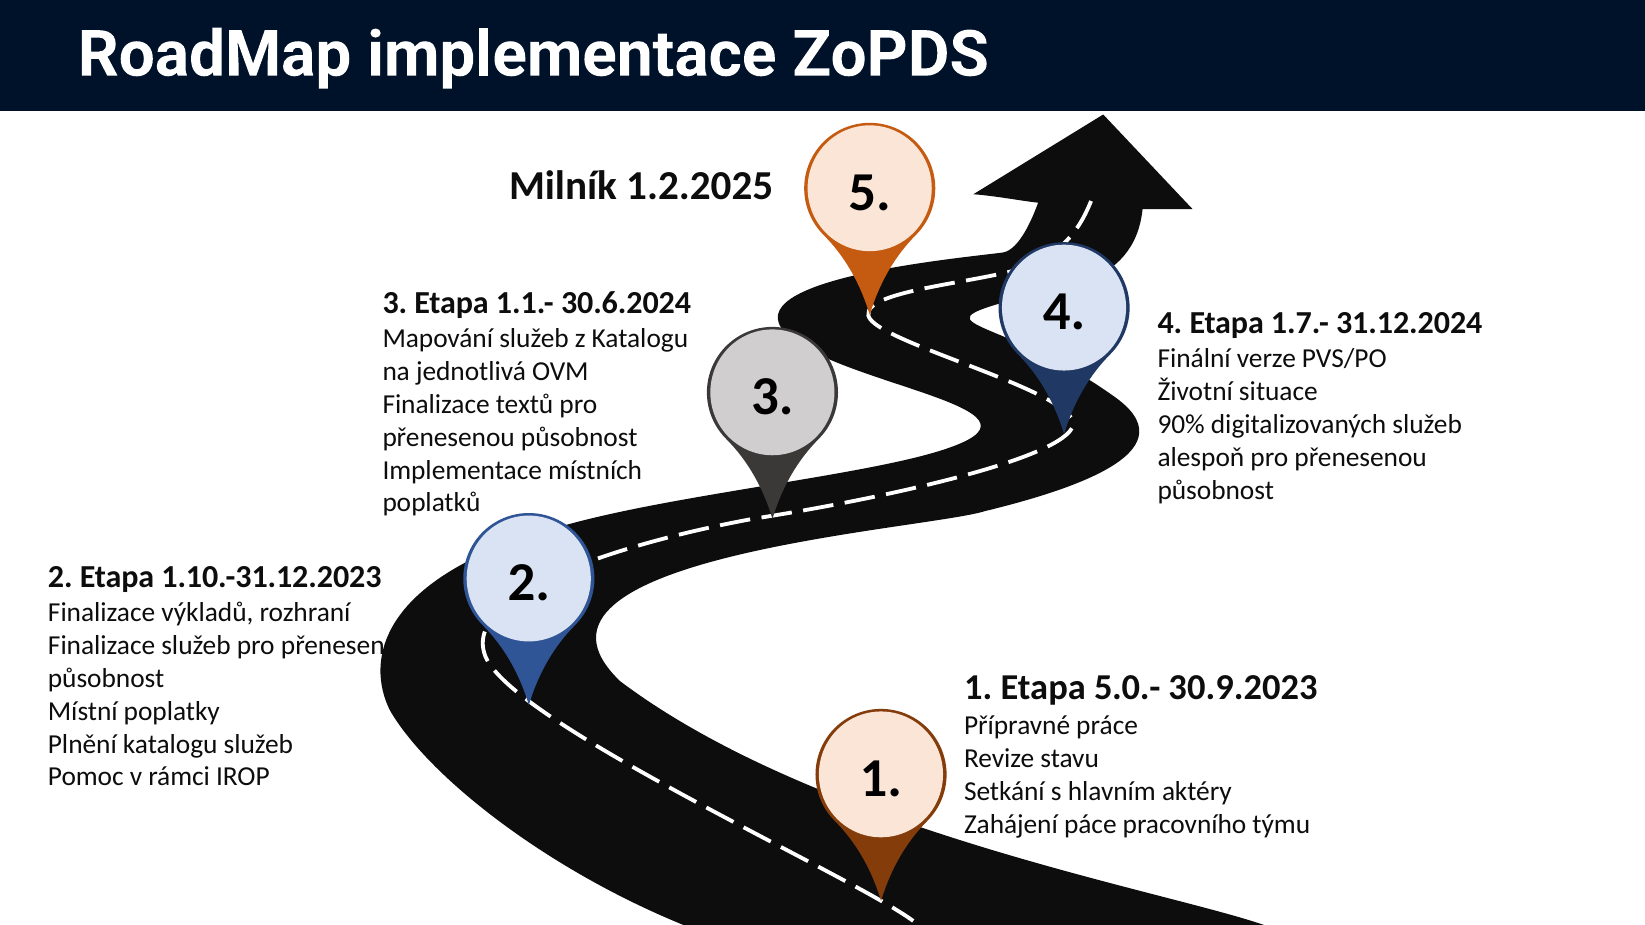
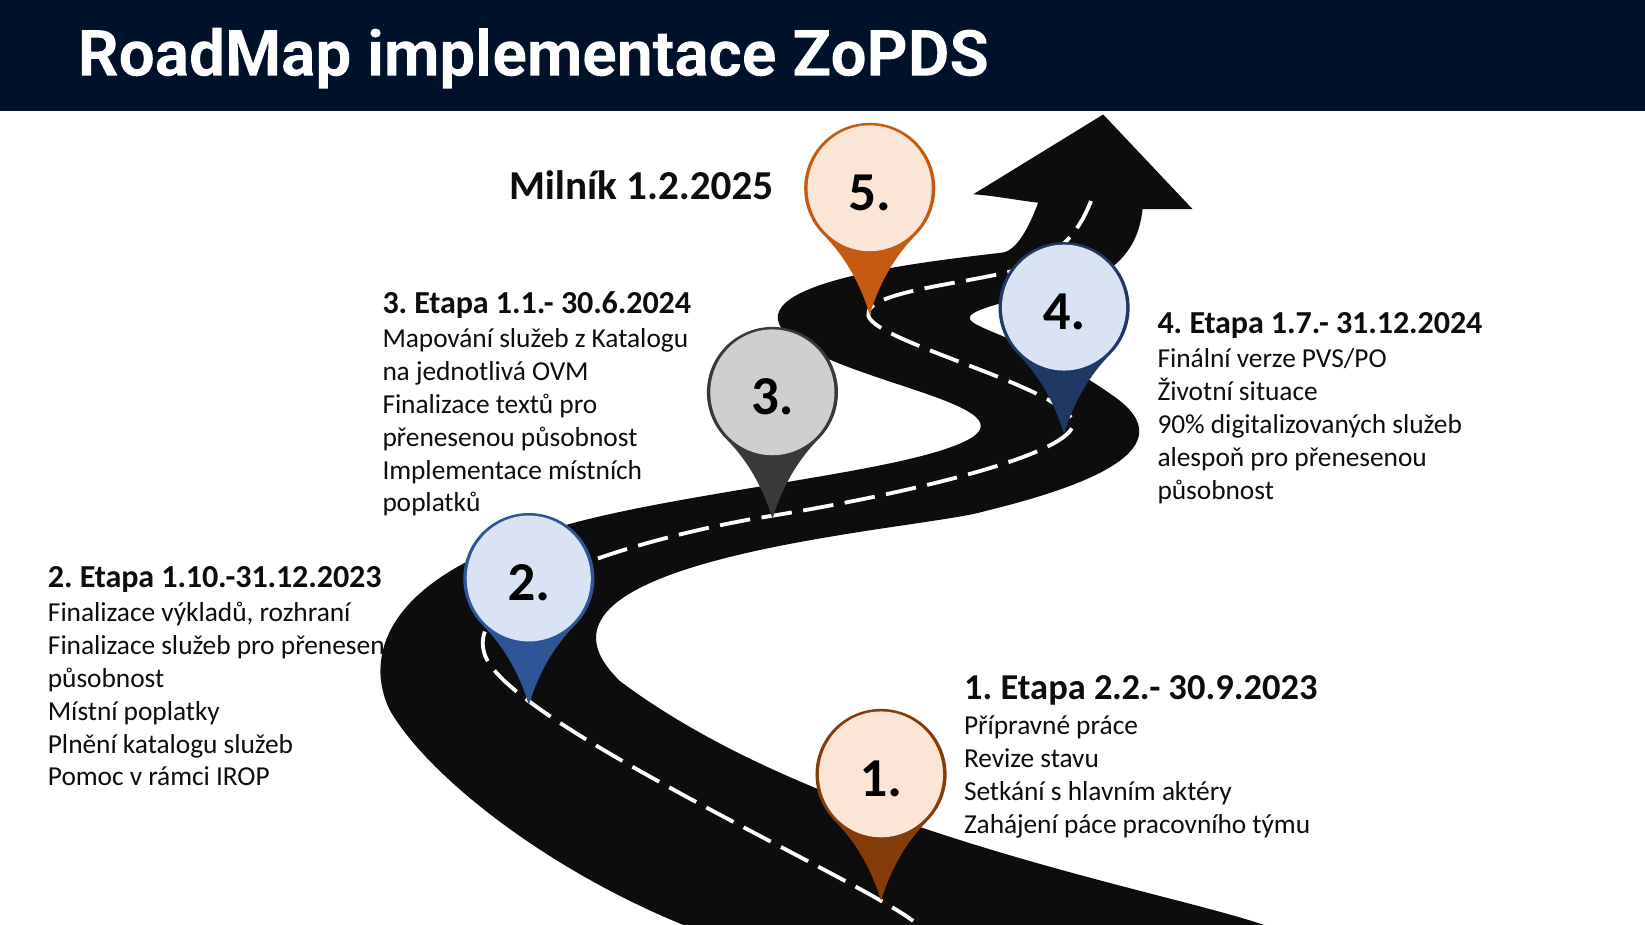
5.0.-: 5.0.- -> 2.2.- (1127, 688)
